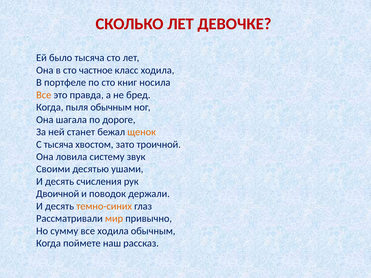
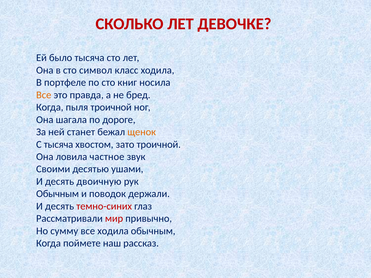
частное: частное -> символ (96, 70)
пыля обычным: обычным -> троичной (111, 107)
систему: систему -> частное (107, 157)
счисления: счисления -> двоичную (99, 182)
Двоичной: Двоичной -> Обычным (58, 194)
темно-синих colour: orange -> red (104, 206)
мир colour: orange -> red (114, 219)
